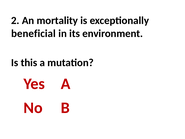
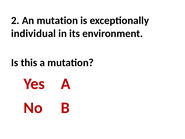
An mortality: mortality -> mutation (57, 20)
beneficial: beneficial -> individual (33, 33)
